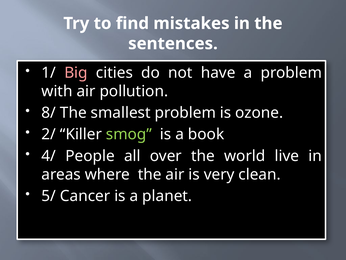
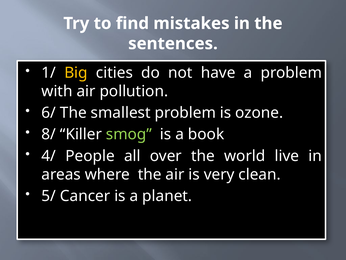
Big colour: pink -> yellow (76, 73)
8/: 8/ -> 6/ (49, 113)
2/: 2/ -> 8/ (49, 134)
